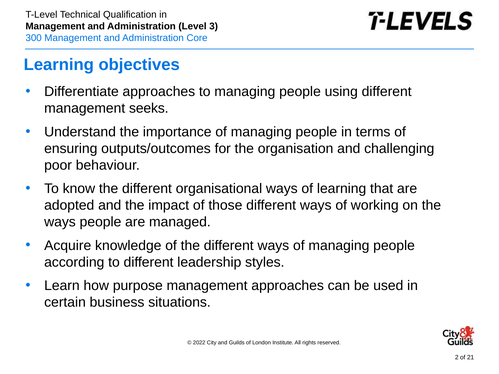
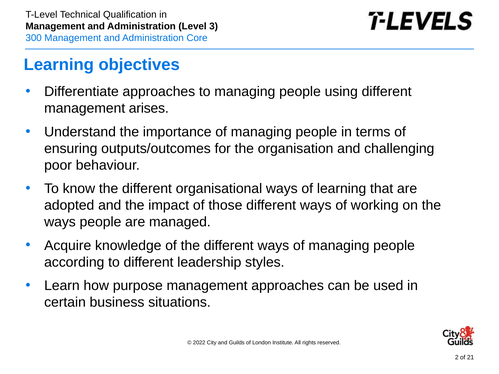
seeks: seeks -> arises (149, 108)
